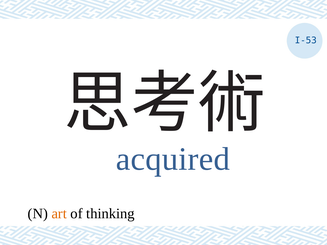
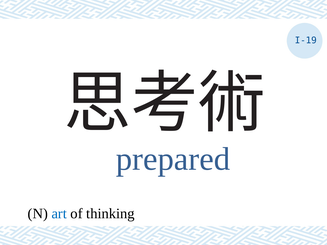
I-53: I-53 -> I-19 (306, 40)
acquired: acquired -> prepared (173, 159)
art colour: orange -> blue (59, 214)
